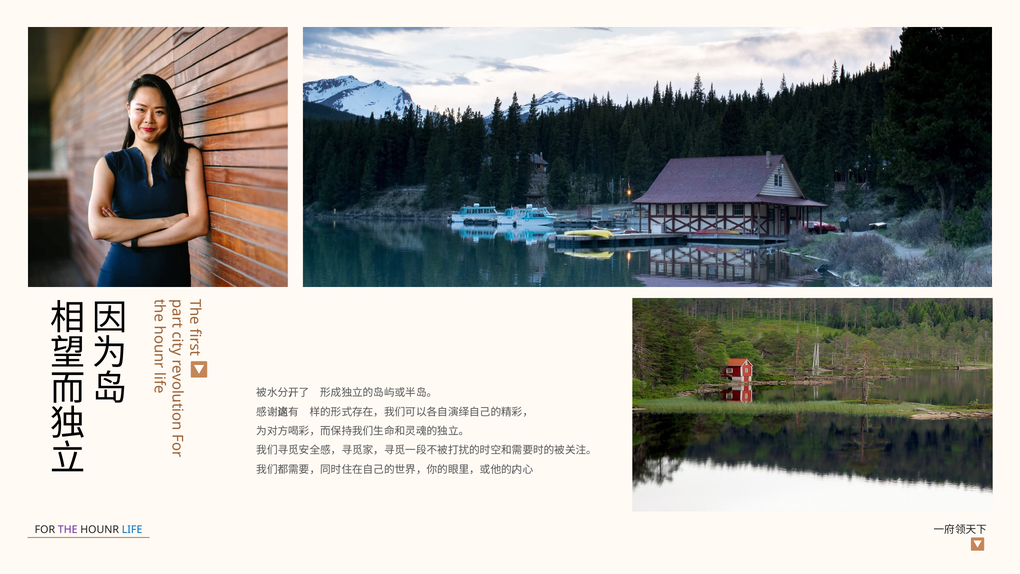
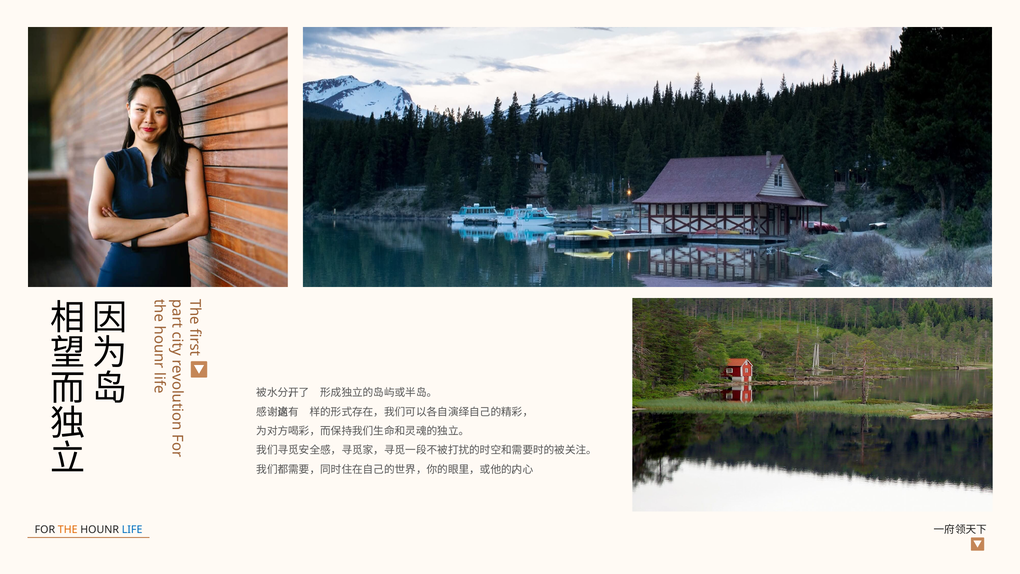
THE colour: purple -> orange (68, 530)
